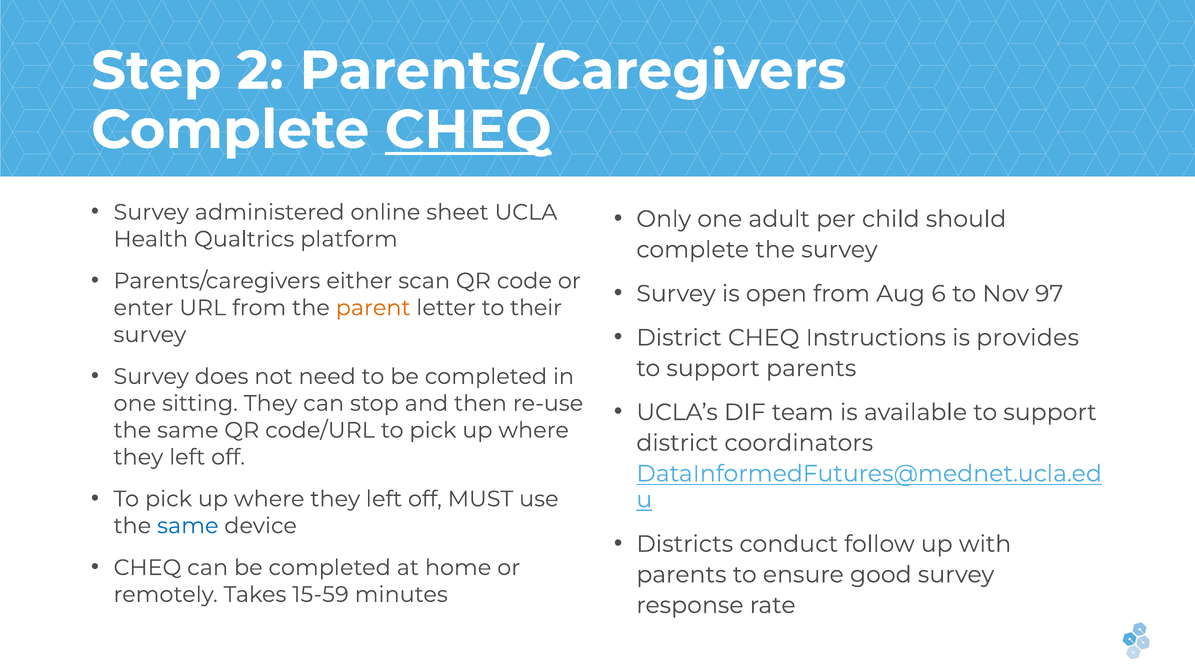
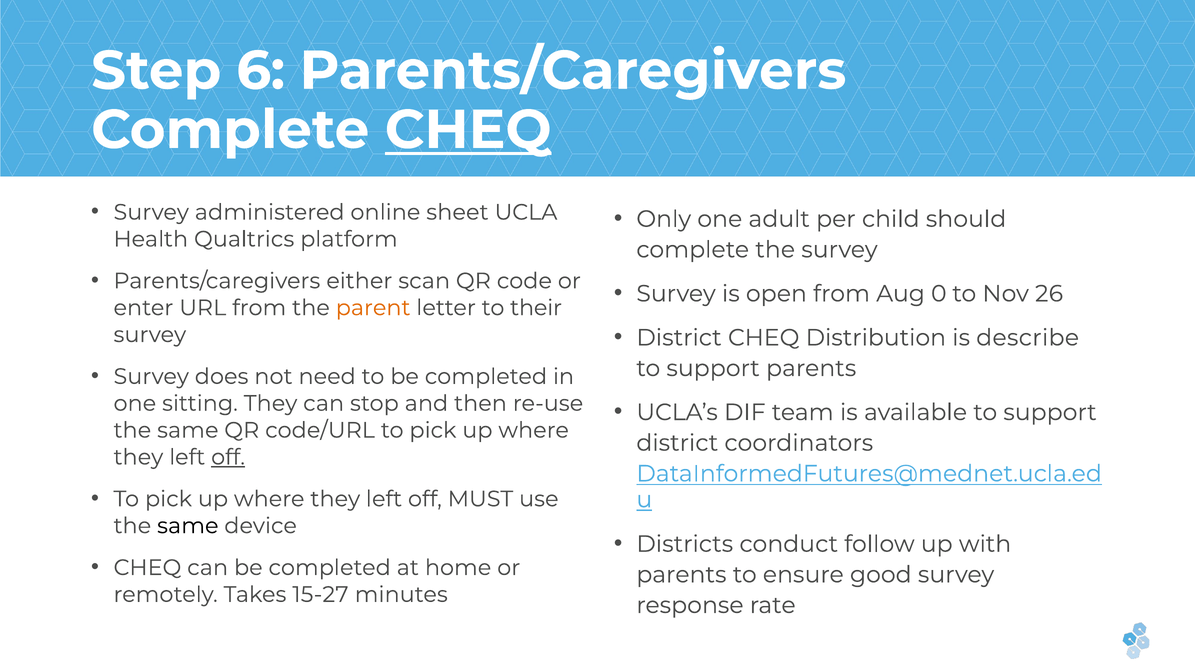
2: 2 -> 6 (261, 71)
6: 6 -> 0 (939, 294)
97: 97 -> 26 (1049, 294)
Instructions: Instructions -> Distribution (876, 338)
provides: provides -> describe (1028, 338)
off underline: none -> present (228, 457)
same colour: blue -> black (188, 526)
15-59: 15-59 -> 15-27 (320, 595)
